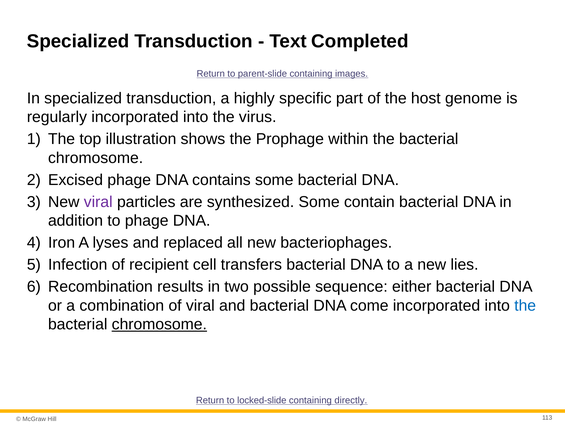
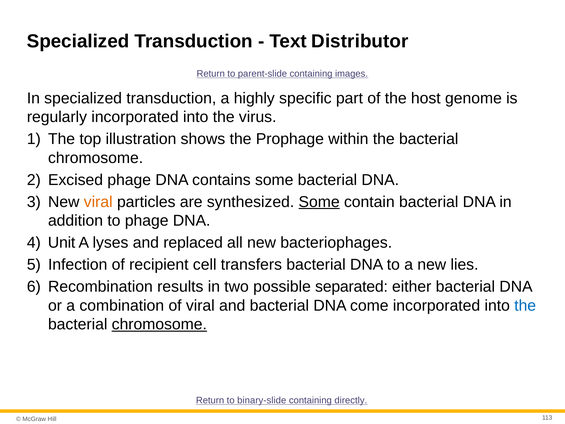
Completed: Completed -> Distributor (360, 41)
viral colour: purple -> orange (98, 202)
Some underline: none -> present (319, 202)
Iron: Iron -> Unit (62, 243)
sequence: sequence -> separated (352, 286)
locked-slide: locked-slide -> binary-slide (262, 400)
